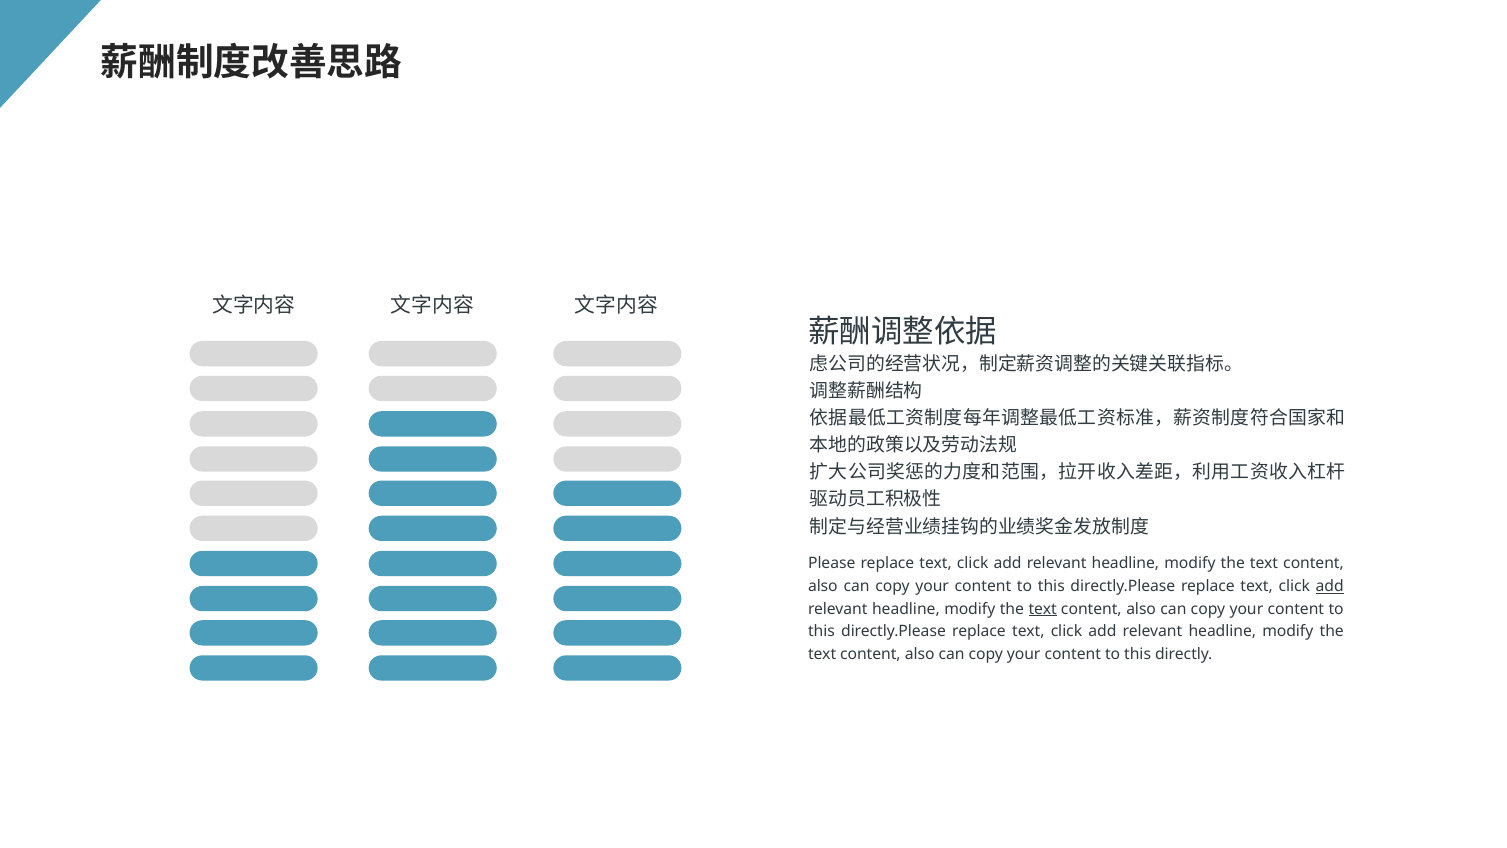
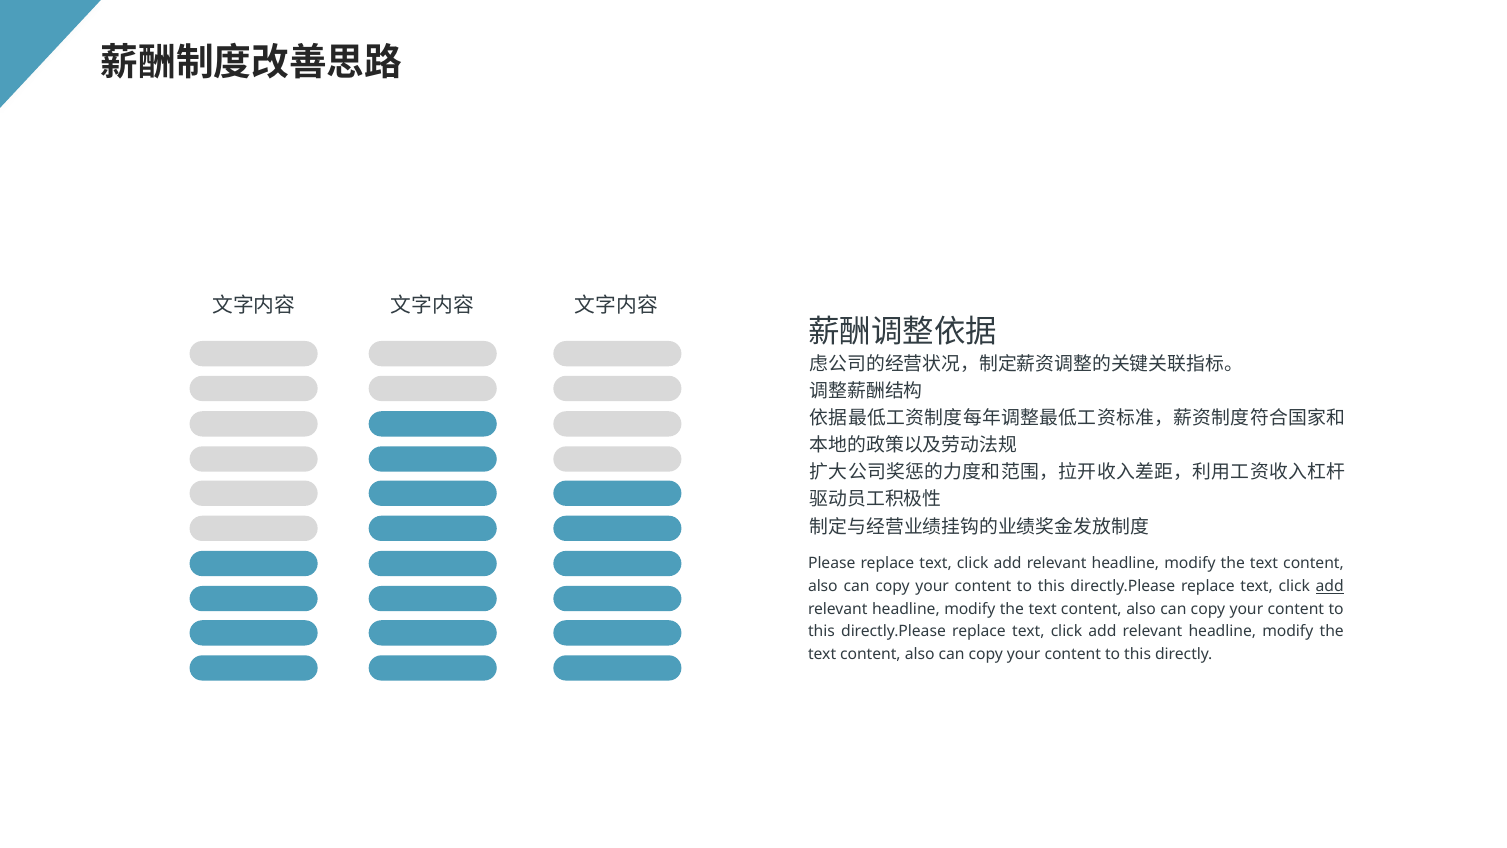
text underline: present -> none (1043, 609)
